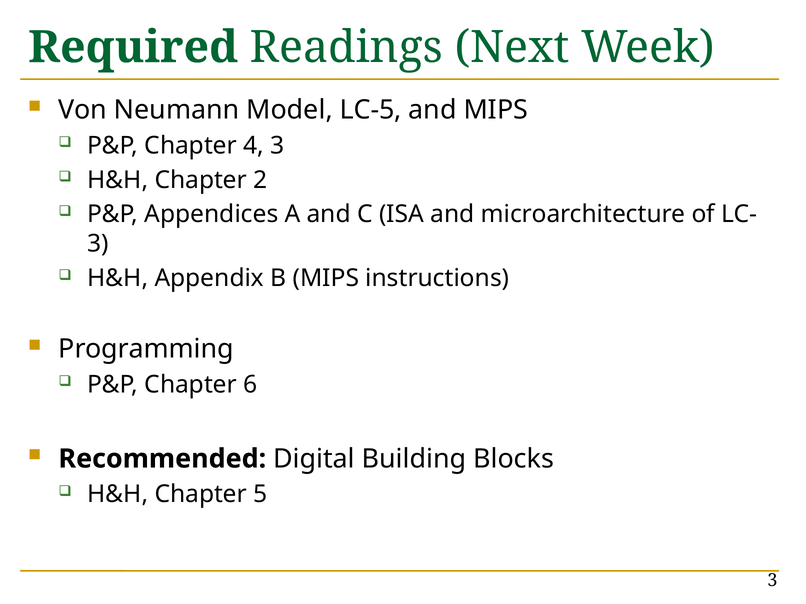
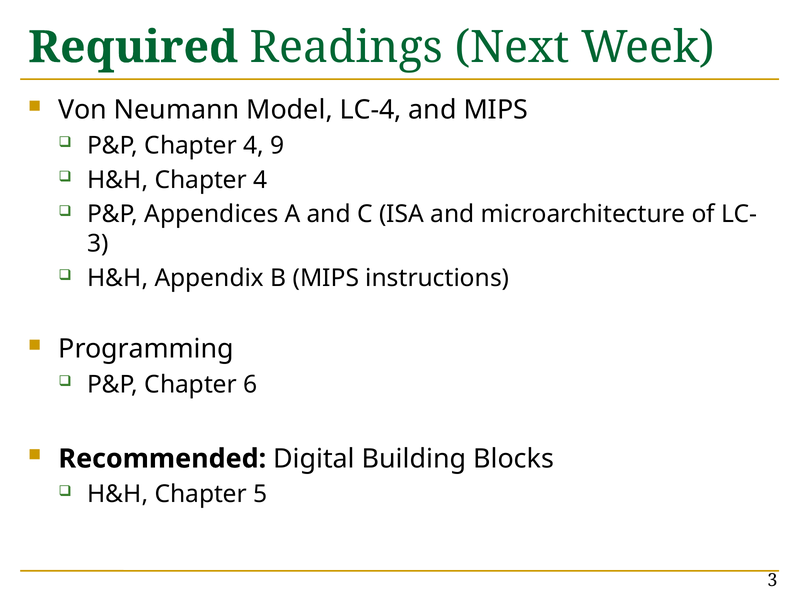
LC-5: LC-5 -> LC-4 (371, 110)
4 3: 3 -> 9 (277, 146)
H&H Chapter 2: 2 -> 4 (260, 180)
